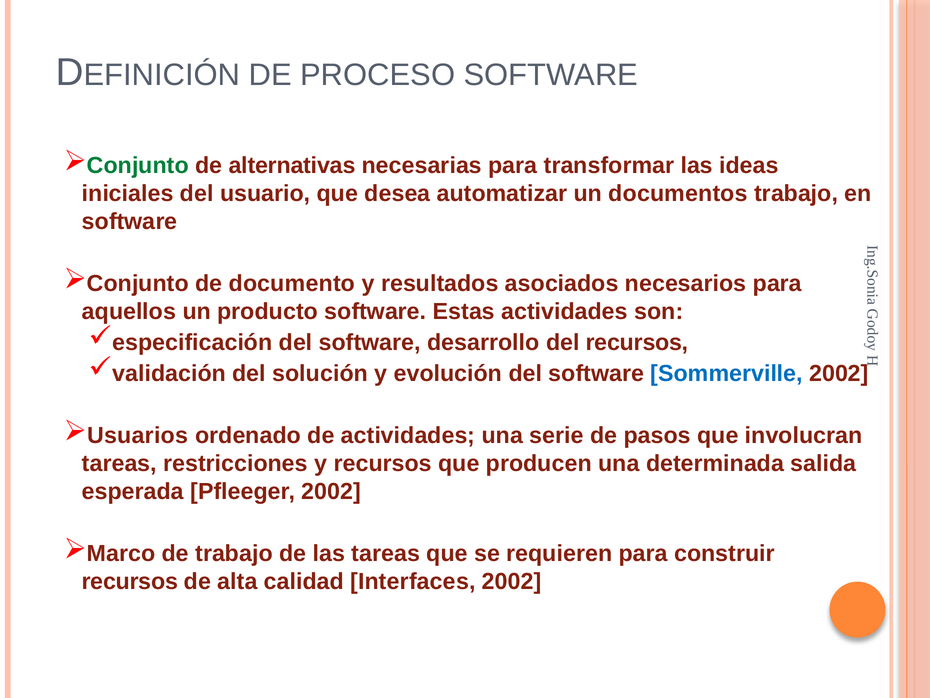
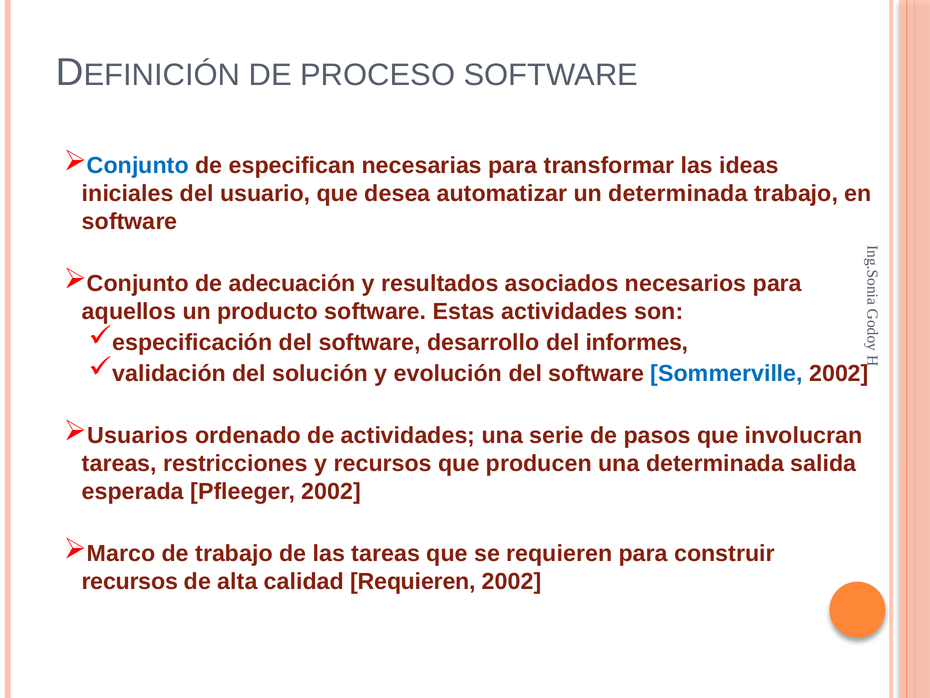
Conjunto colour: green -> blue (138, 165)
alternativas: alternativas -> especifican (292, 165)
un documentos: documentos -> determinada (678, 193)
documento: documento -> adecuación (292, 283)
del recursos: recursos -> informes (637, 342)
calidad Interfaces: Interfaces -> Requieren (413, 581)
